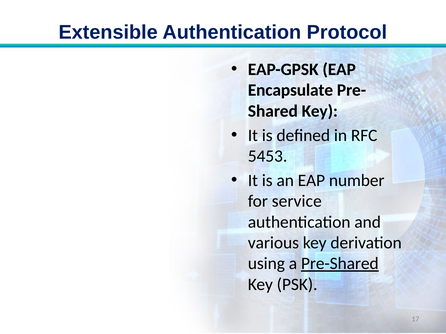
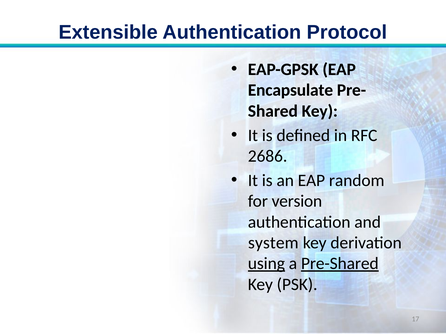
5453: 5453 -> 2686 (268, 156)
number: number -> random (357, 181)
service: service -> version (297, 201)
various: various -> system (273, 243)
using underline: none -> present (266, 264)
